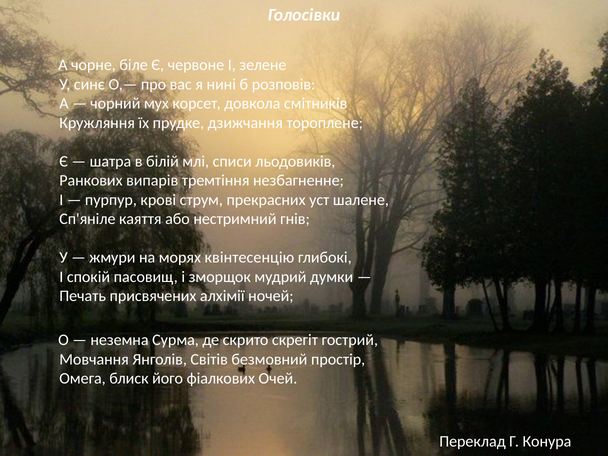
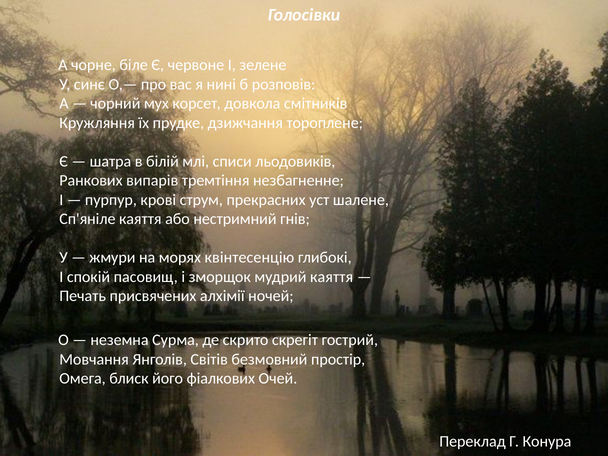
мудрий думки: думки -> каяття (332, 277)
